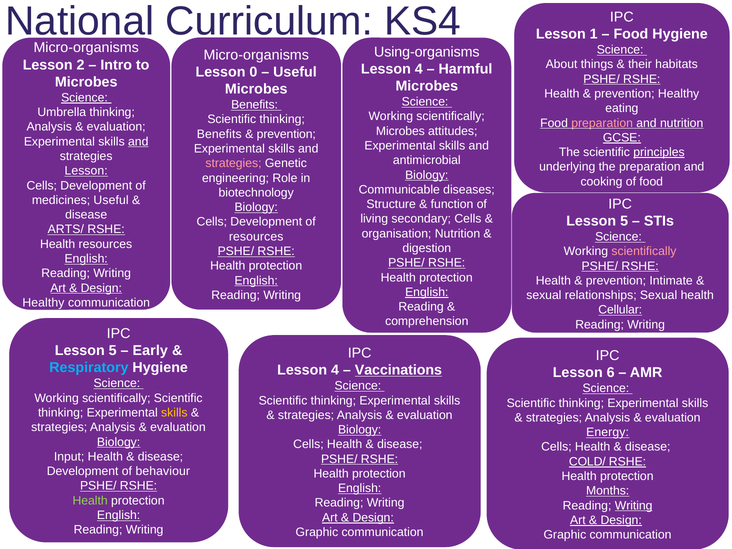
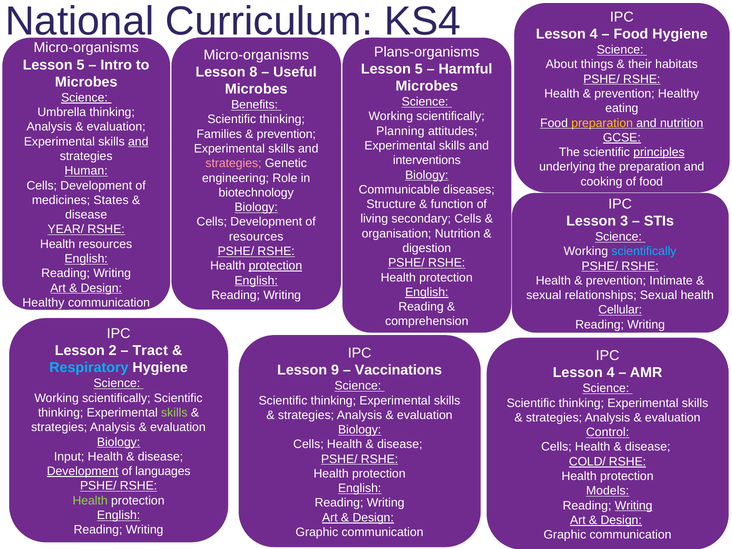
1: 1 -> 4 (594, 34)
Using-organisms: Using-organisms -> Plans-organisms (427, 52)
2: 2 -> 5 (81, 65)
4: 4 -> 5 (419, 69)
0: 0 -> 8 (253, 72)
preparation colour: pink -> yellow (602, 123)
Microbes: Microbes -> Planning (400, 131)
Benefits: Benefits -> Families (219, 134)
antimicrobial: antimicrobial -> interventions (427, 160)
Lesson: Lesson -> Human (86, 171)
medicines Useful: Useful -> States (111, 200)
5: 5 -> 3 (624, 221)
ARTS/: ARTS/ -> YEAR/ (66, 229)
scientifically colour: pink -> light blue (644, 251)
protection underline: none -> present (275, 266)
5: 5 -> 2 (113, 351)
Early: Early -> Tract (150, 351)
4: 4 -> 9 (335, 370)
Vaccinations underline: present -> none (398, 370)
6: 6 -> 4 (611, 373)
skills colour: yellow -> light green (174, 413)
Energy: Energy -> Control (608, 432)
Development underline: none -> present (83, 471)
behaviour: behaviour -> languages (163, 471)
Months: Months -> Models (608, 491)
